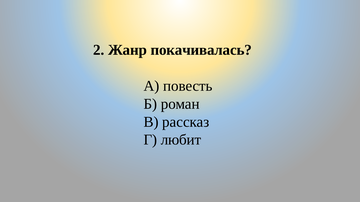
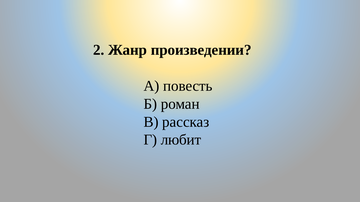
покачивалась: покачивалась -> произведении (201, 50)
